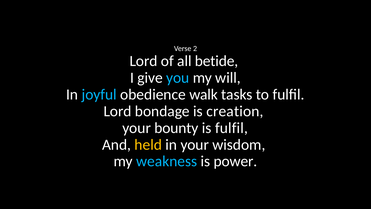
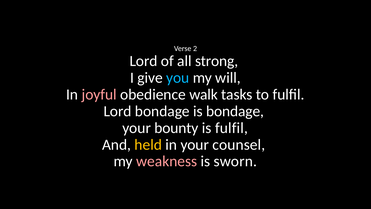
betide: betide -> strong (217, 61)
joyful colour: light blue -> pink (99, 94)
is creation: creation -> bondage (235, 111)
wisdom: wisdom -> counsel (239, 144)
weakness colour: light blue -> pink (167, 161)
power: power -> sworn (235, 161)
